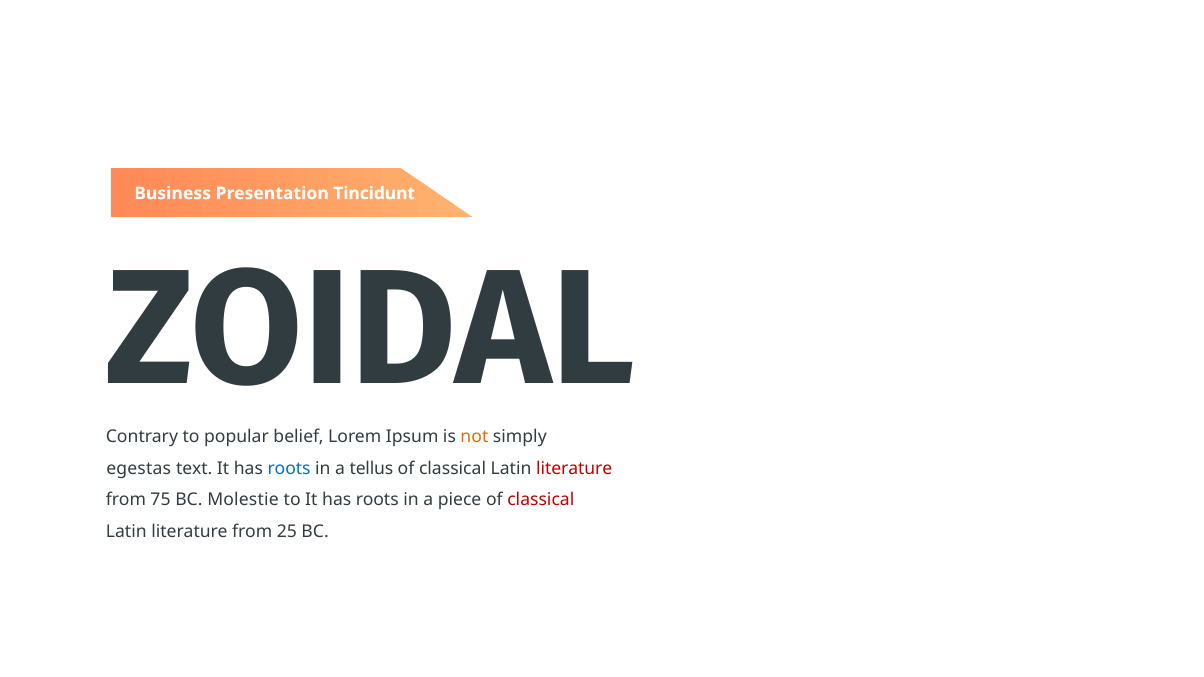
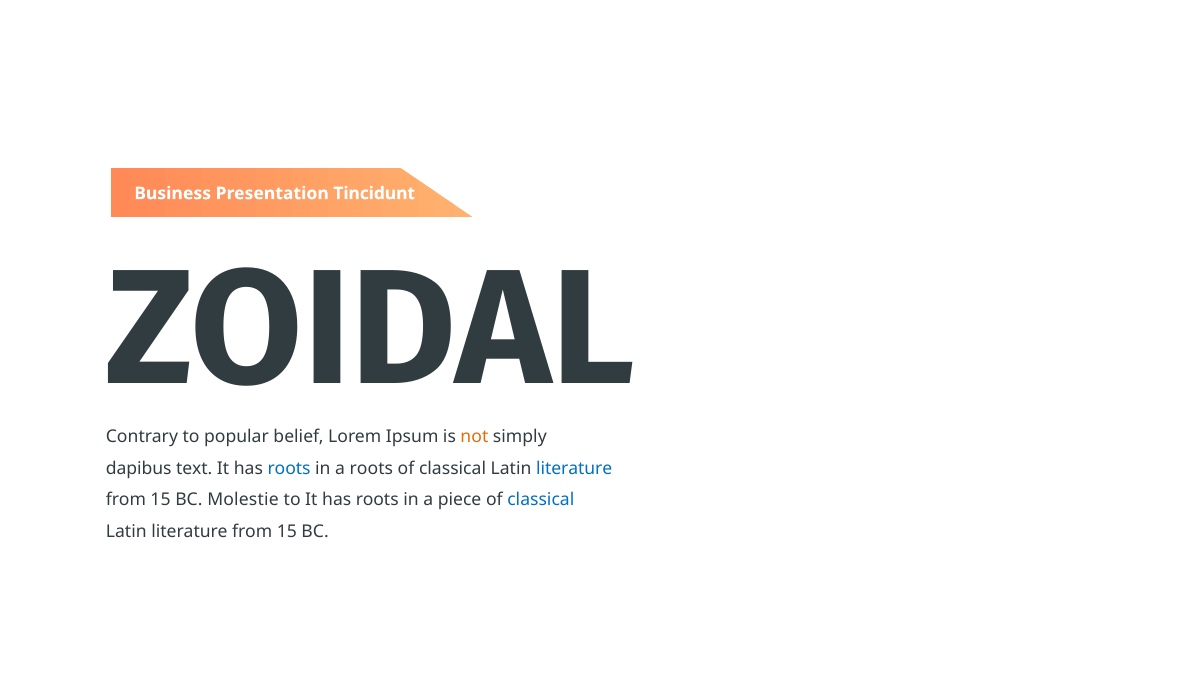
egestas: egestas -> dapibus (139, 469)
a tellus: tellus -> roots (371, 469)
literature colour: red -> blue (574, 469)
75: 75 -> 15 (161, 500)
classical colour: red -> blue (541, 500)
25: 25 -> 15 (287, 532)
